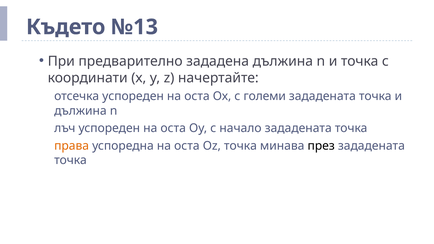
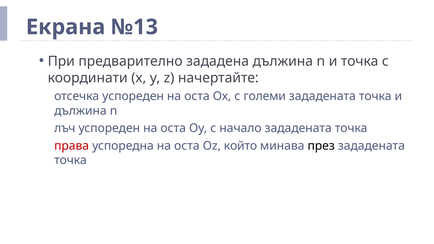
Където: Където -> Екрана (66, 27)
права colour: orange -> red (72, 146)
Оz точка: точка -> който (240, 146)
